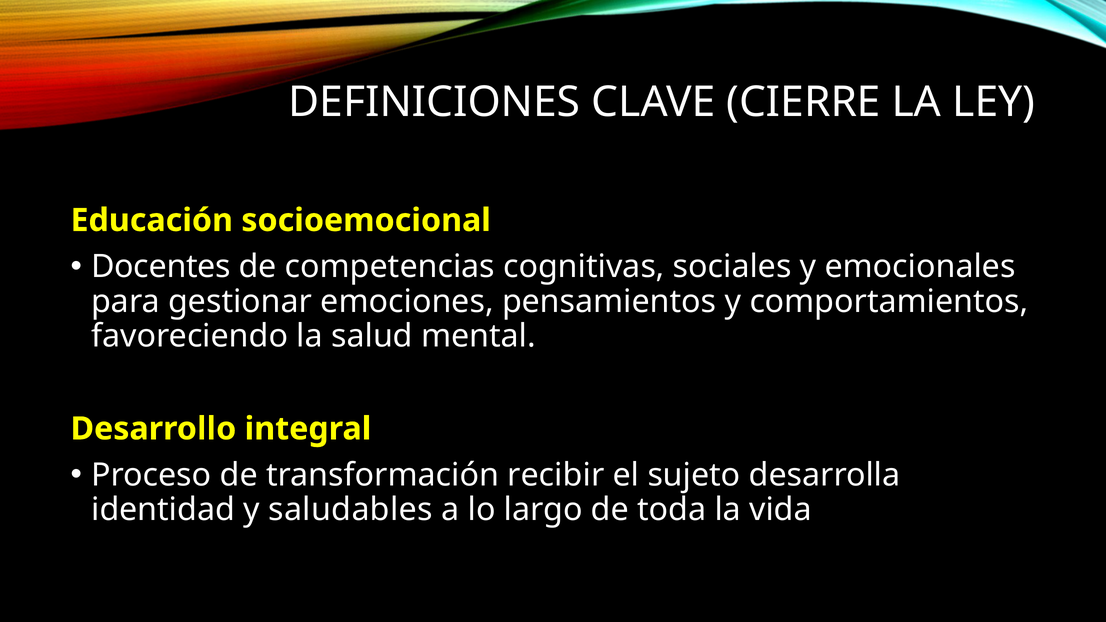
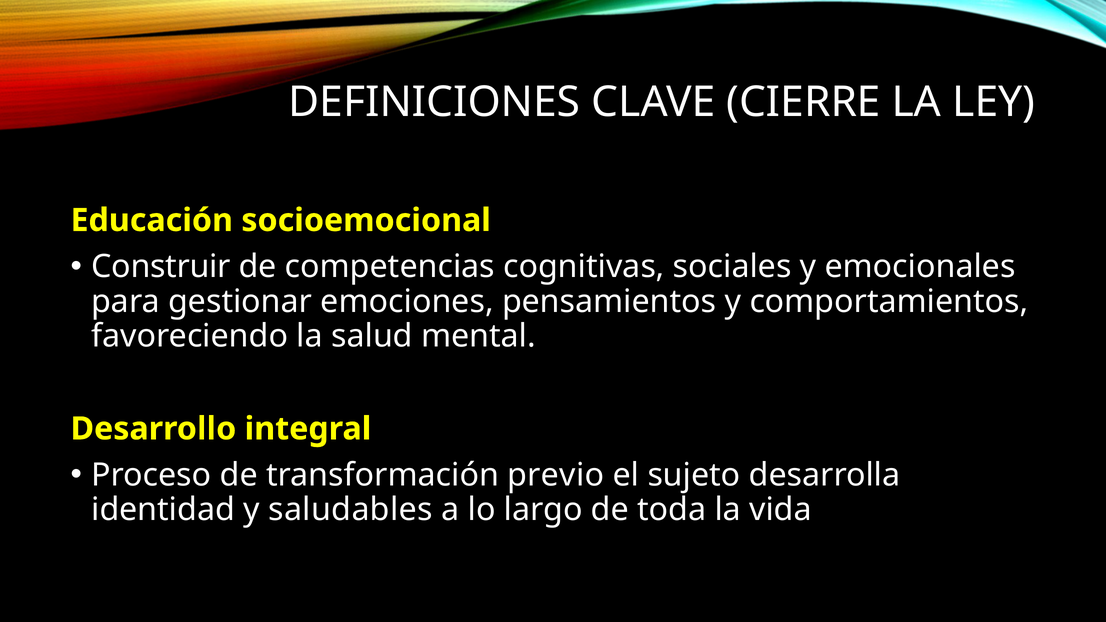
Docentes: Docentes -> Construir (161, 267)
recibir: recibir -> previo (556, 475)
